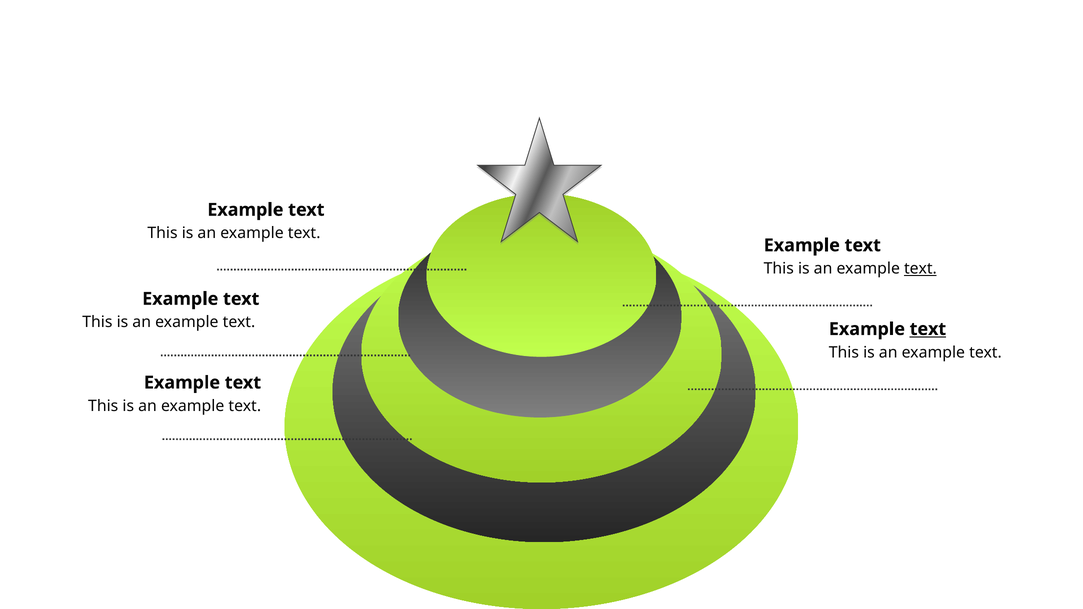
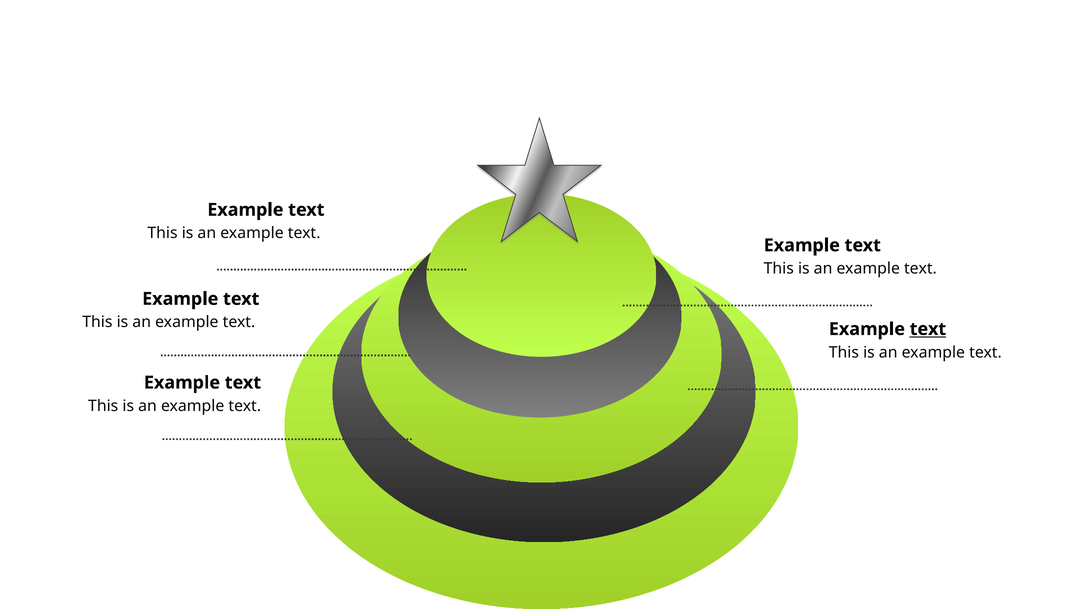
text underline: present -> none (920, 269)
